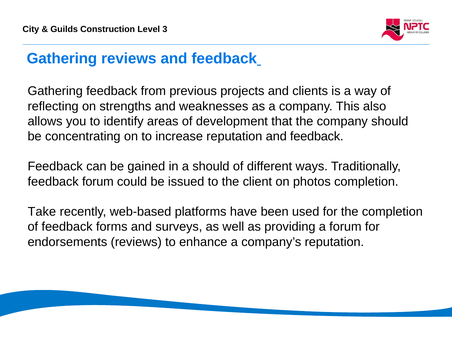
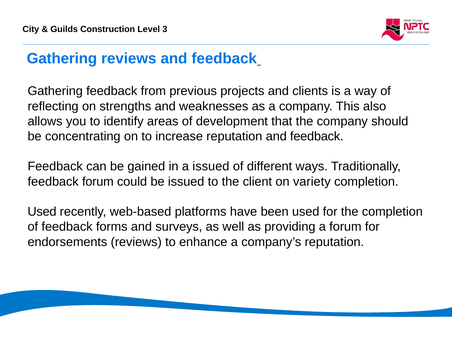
a should: should -> issued (211, 167)
photos: photos -> variety (312, 182)
Take: Take -> Used (42, 212)
